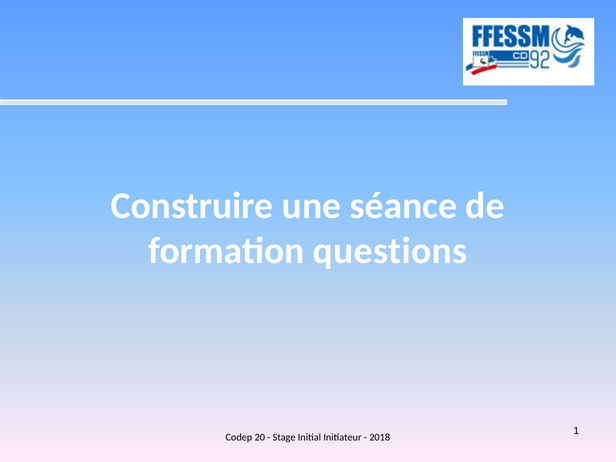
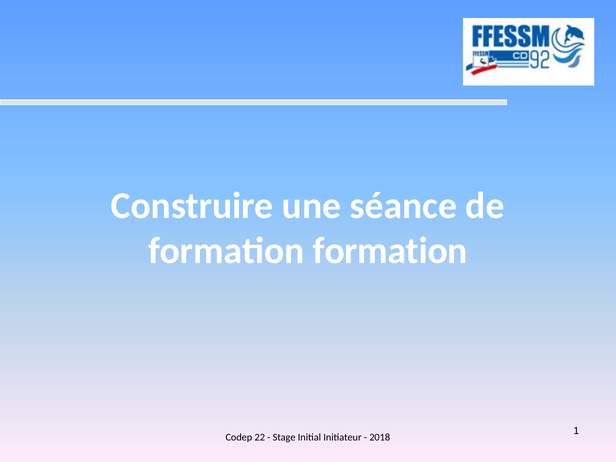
formation questions: questions -> formation (390, 251)
20: 20 -> 22 (260, 437)
